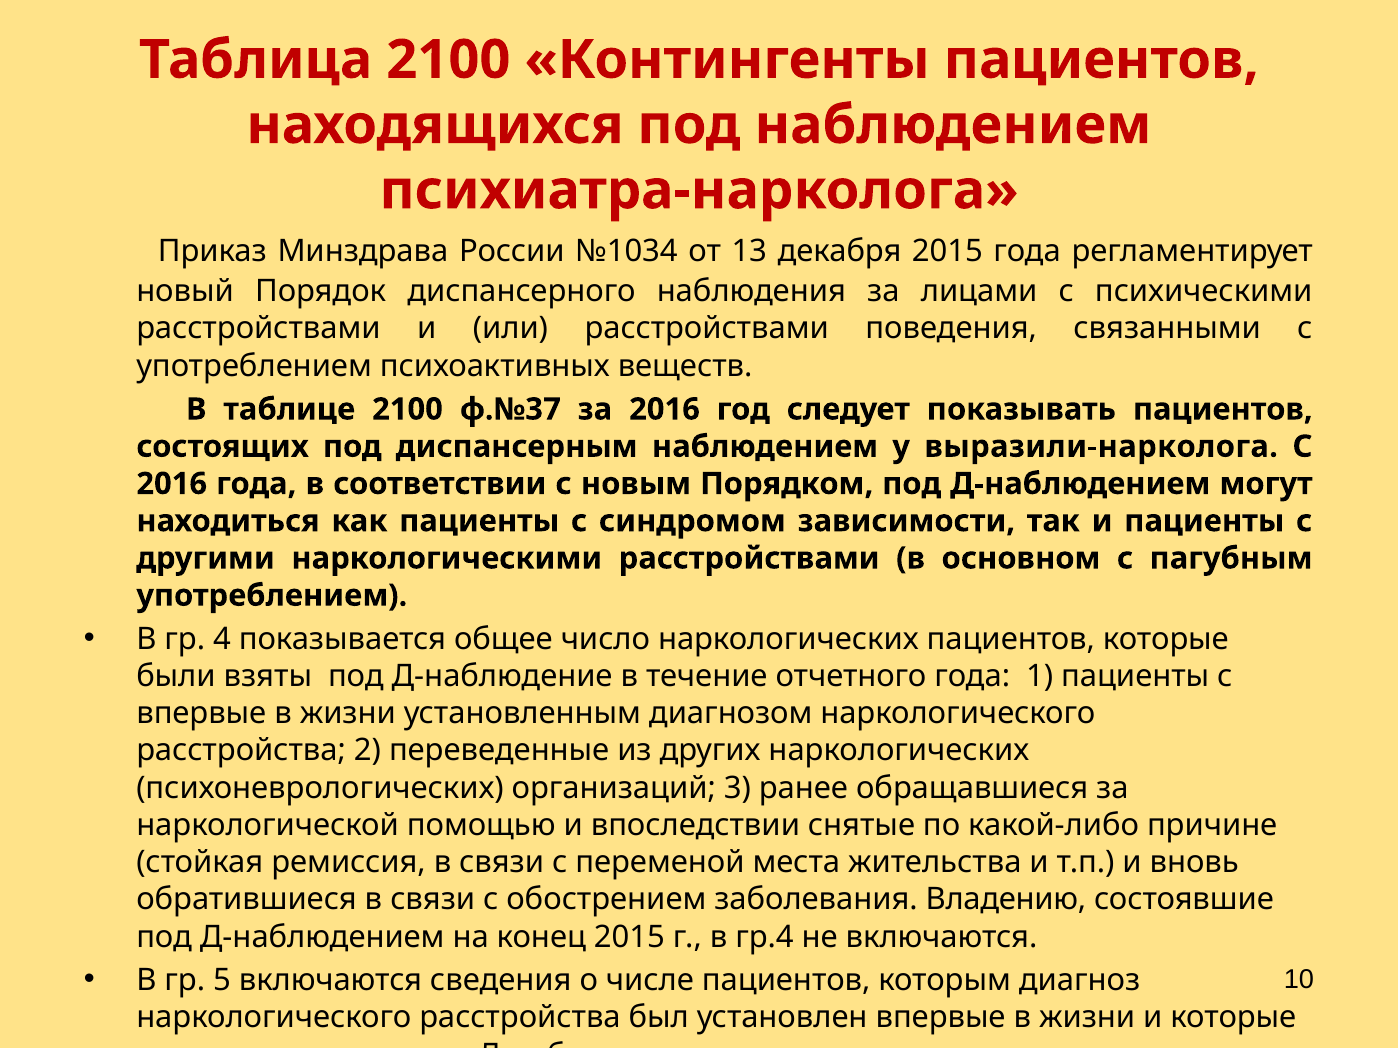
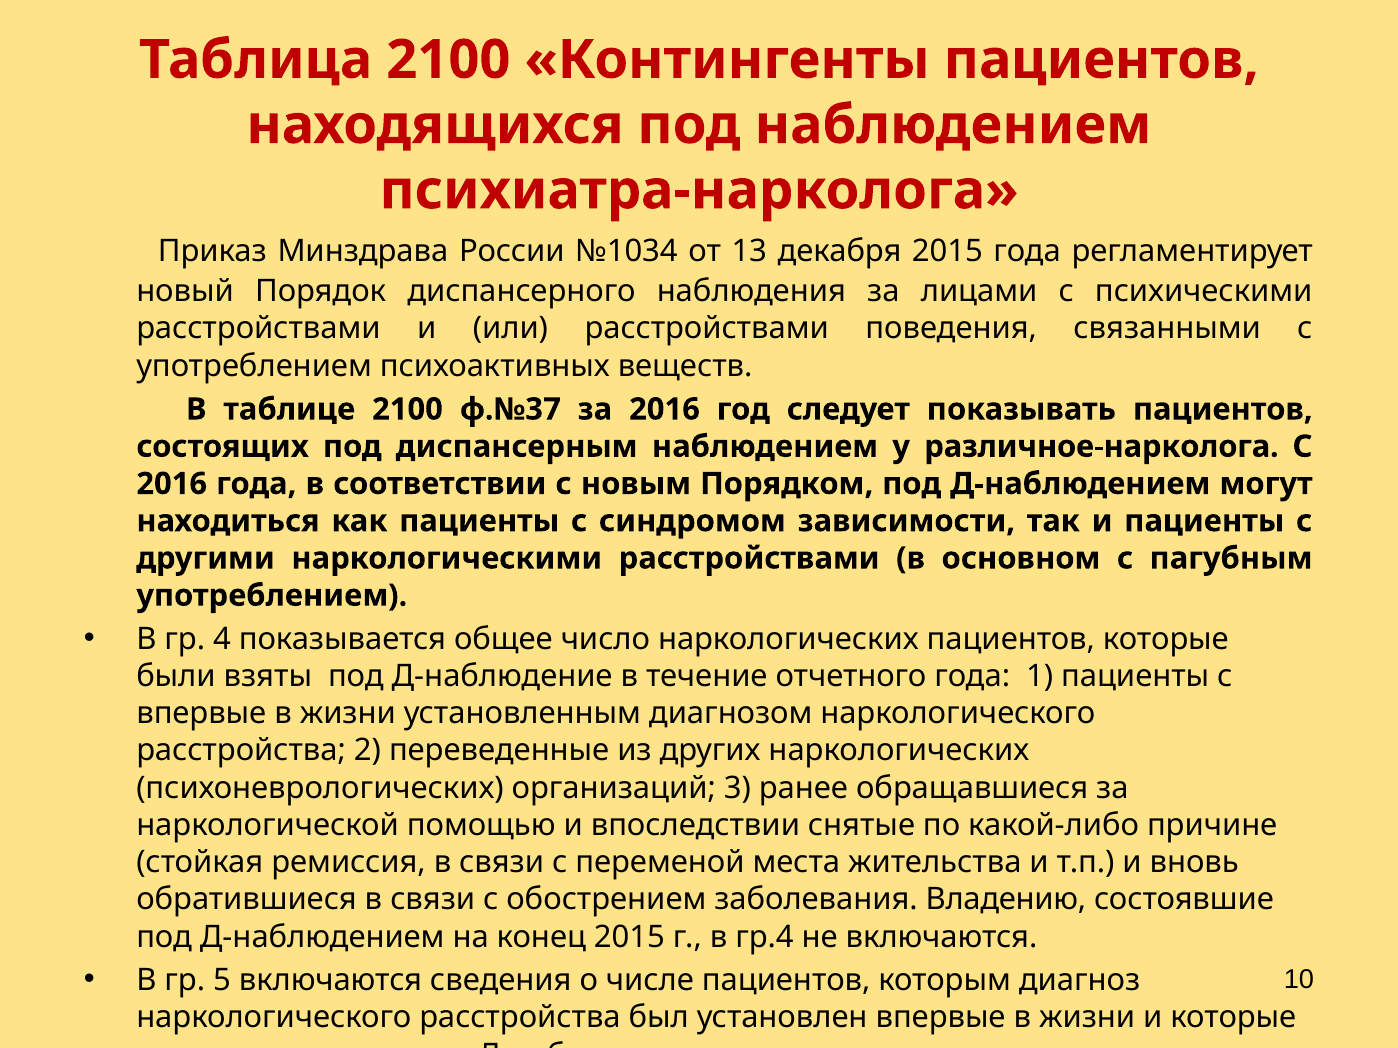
выразили-нарколога: выразили-нарколога -> различное-нарколога (1101, 447)
